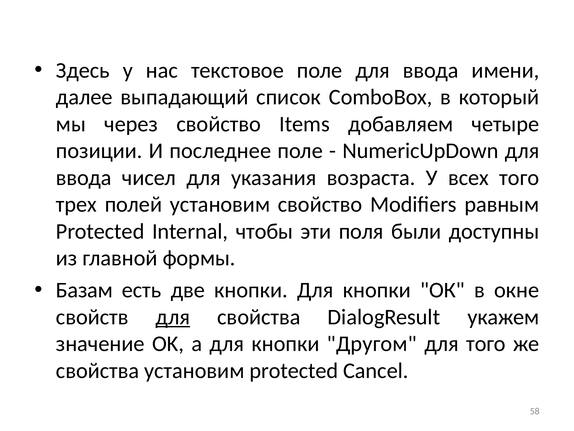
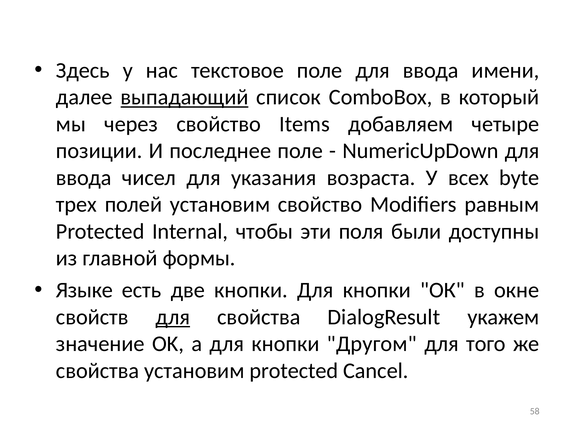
выпадающий underline: none -> present (185, 97)
всех того: того -> byte (519, 178)
Базам: Базам -> Языке (84, 290)
